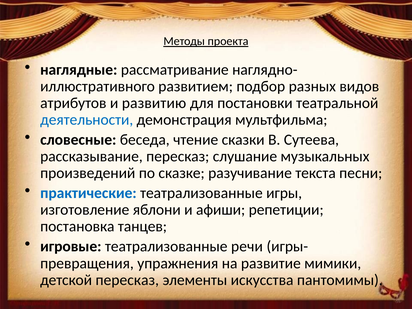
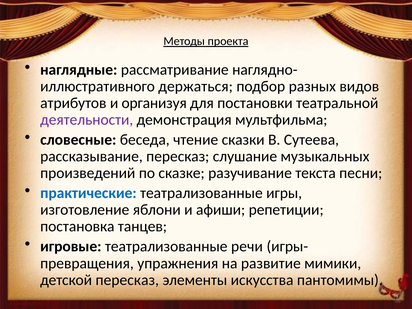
развитием: развитием -> держаться (196, 86)
развитию: развитию -> организуя (154, 103)
деятельности colour: blue -> purple (87, 120)
